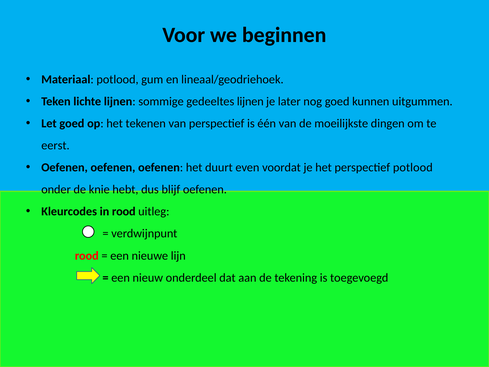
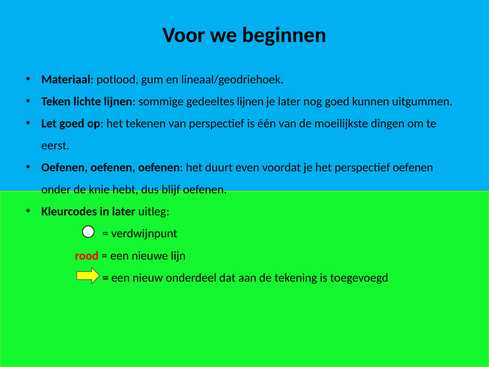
perspectief potlood: potlood -> oefenen (413, 167)
in rood: rood -> later (124, 211)
